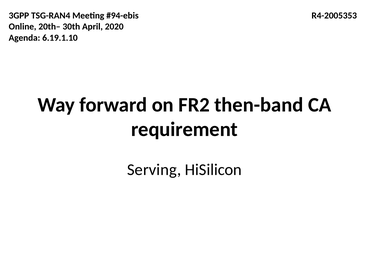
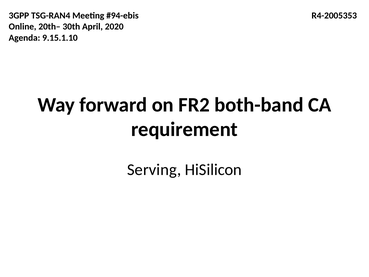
6.19.1.10: 6.19.1.10 -> 9.15.1.10 (60, 38)
then-band: then-band -> both-band (259, 105)
